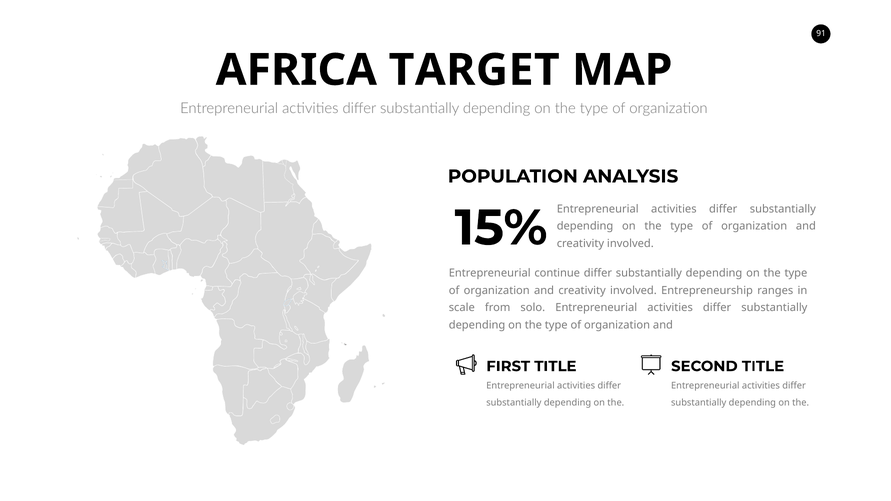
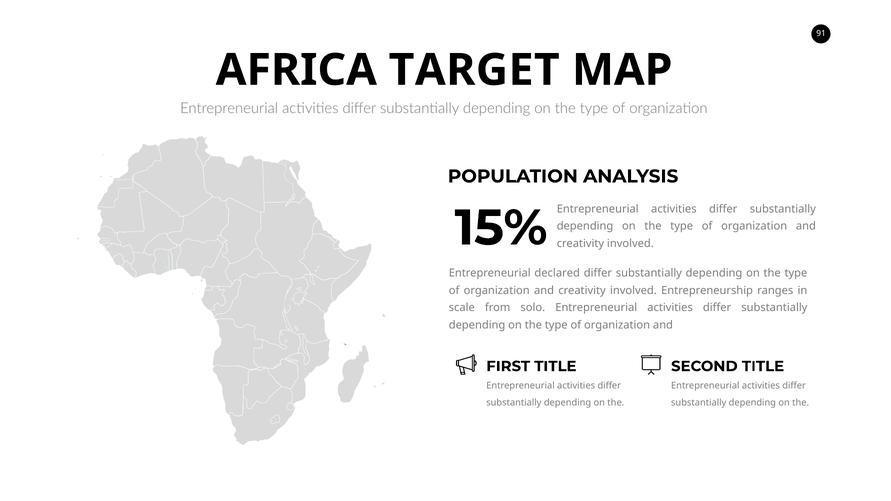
continue: continue -> declared (557, 273)
